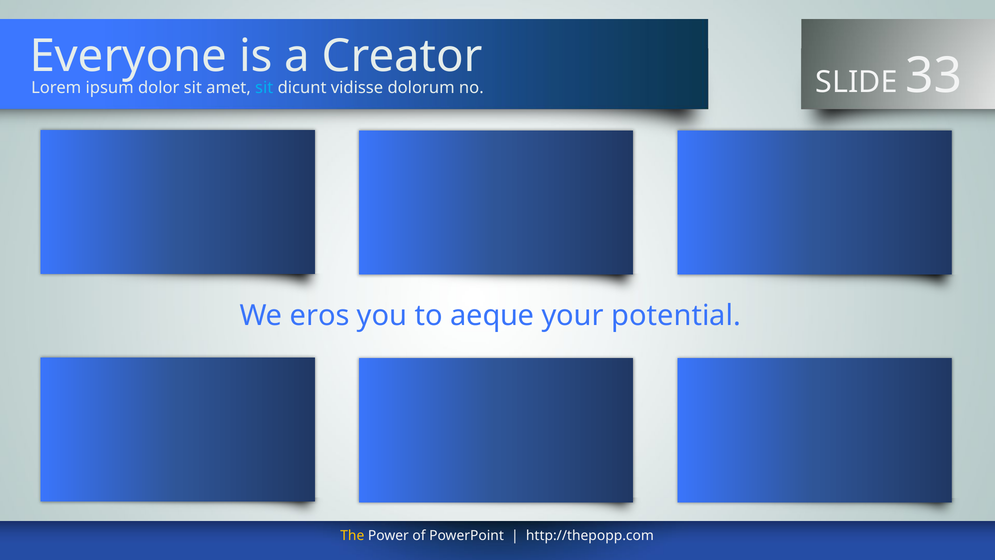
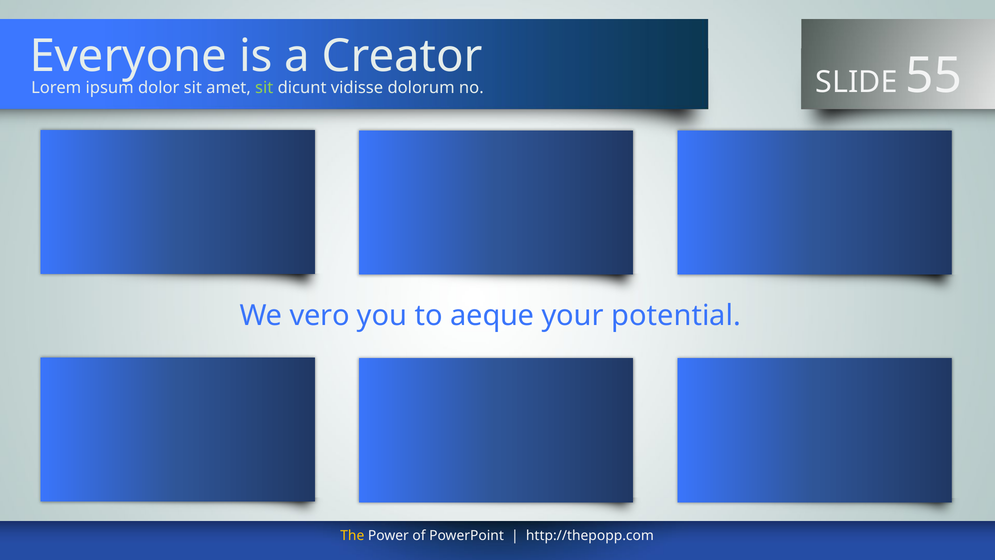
33: 33 -> 55 (934, 76)
sit colour: light blue -> light green (264, 88)
eros: eros -> vero (320, 315)
